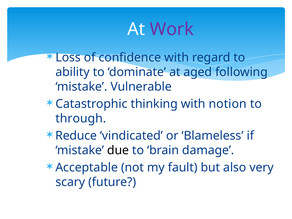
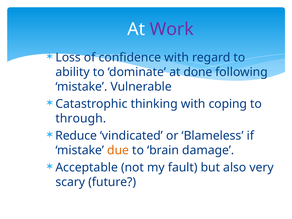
aged: aged -> done (198, 72)
notion: notion -> coping (228, 104)
due colour: black -> orange (118, 150)
